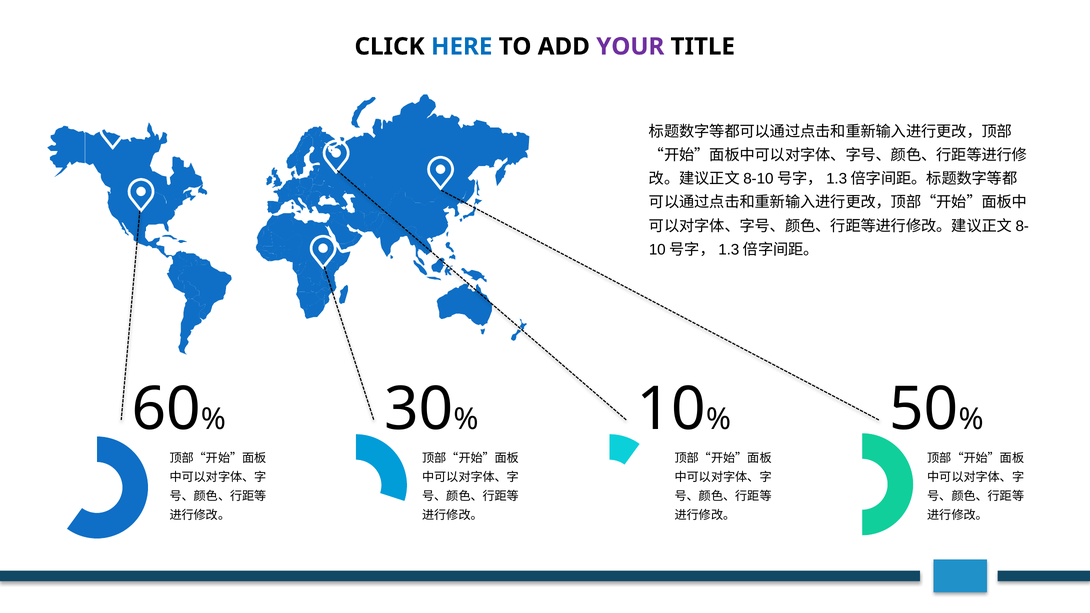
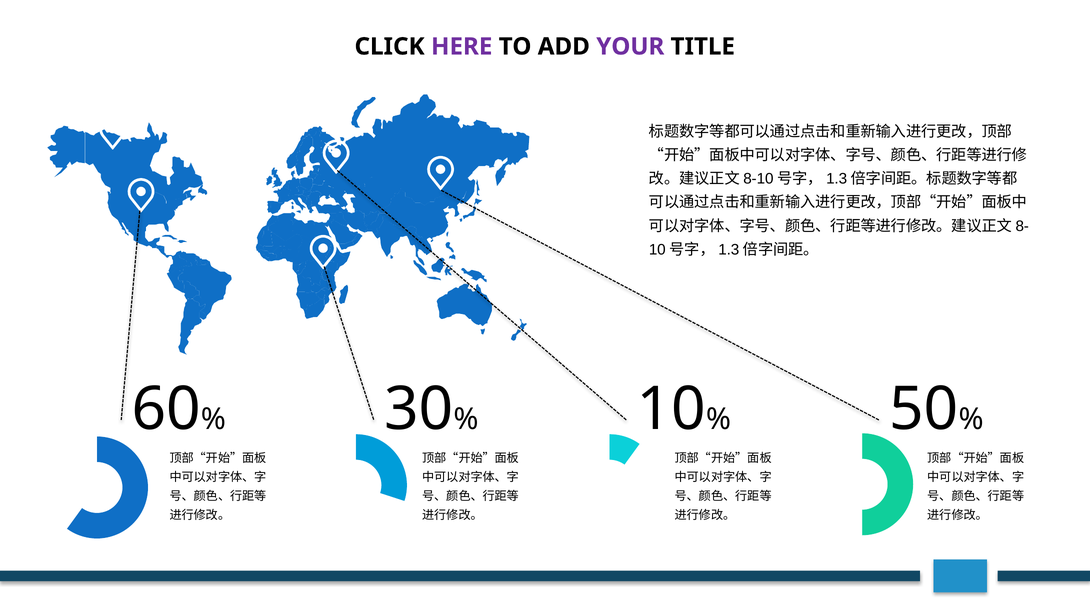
HERE colour: blue -> purple (462, 47)
